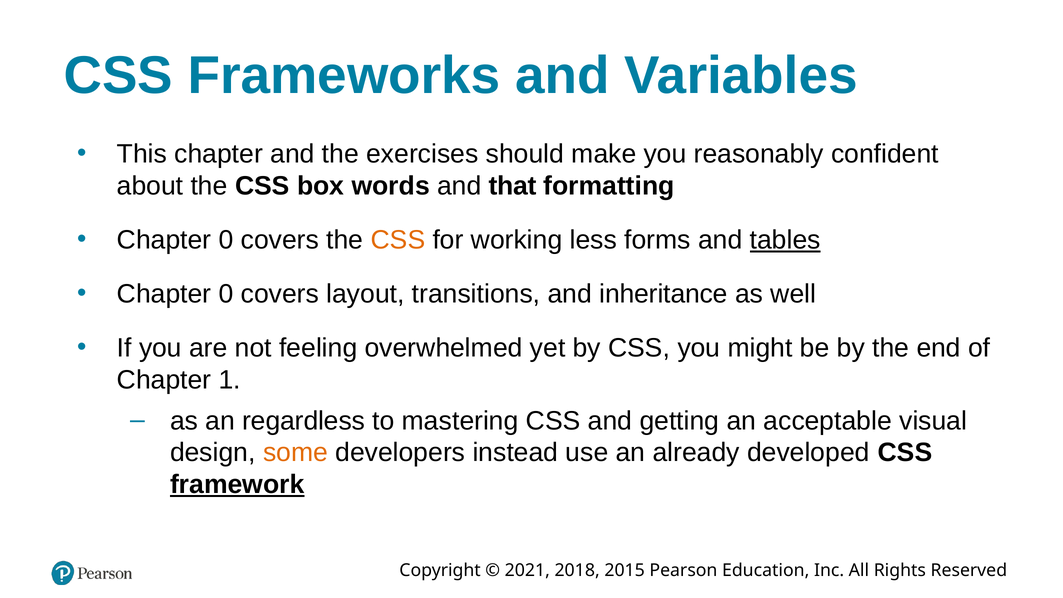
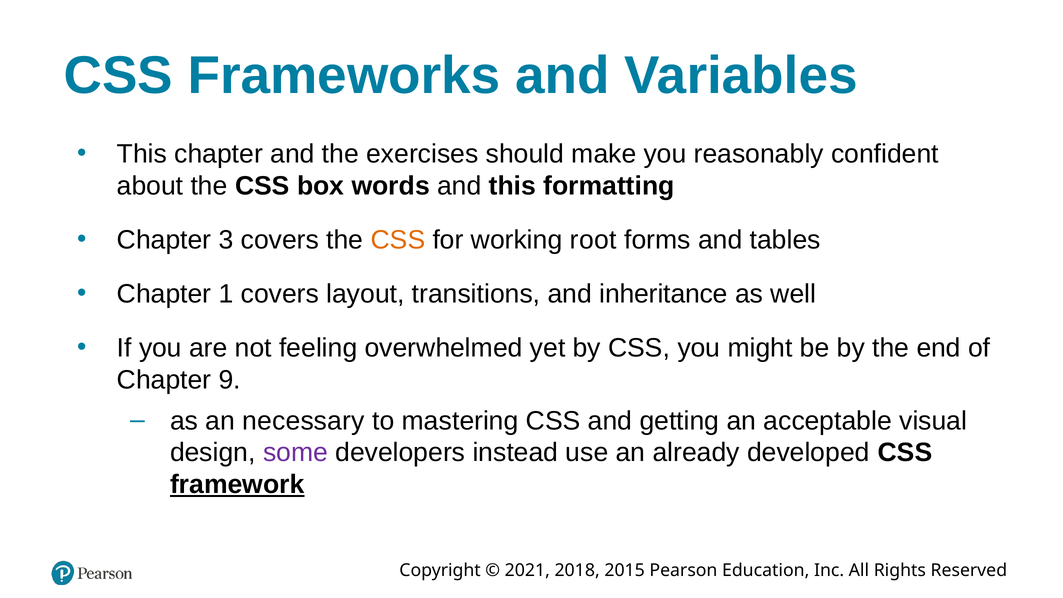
and that: that -> this (512, 186)
0: 0 -> 3 (226, 240)
less: less -> root (593, 240)
tables underline: present -> none (785, 240)
0: 0 -> 1 (226, 294)
1: 1 -> 9 (230, 380)
regardless: regardless -> necessary (303, 421)
some colour: orange -> purple (295, 453)
